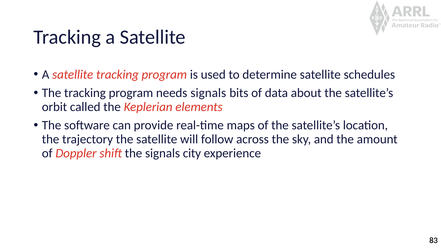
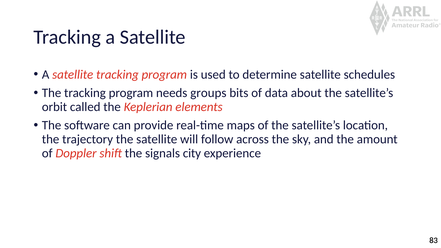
needs signals: signals -> groups (208, 93)
